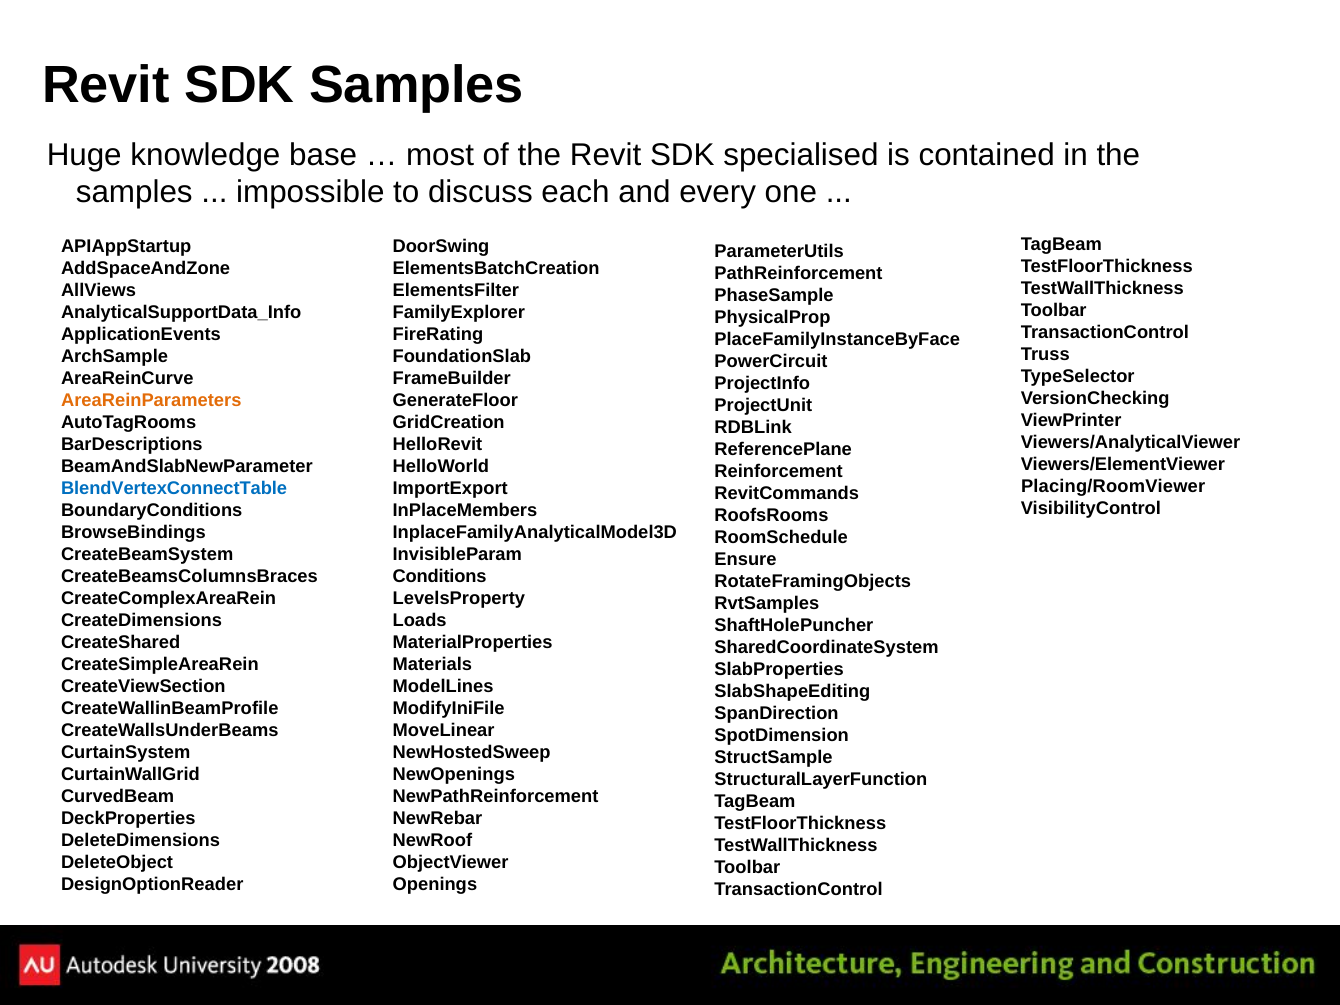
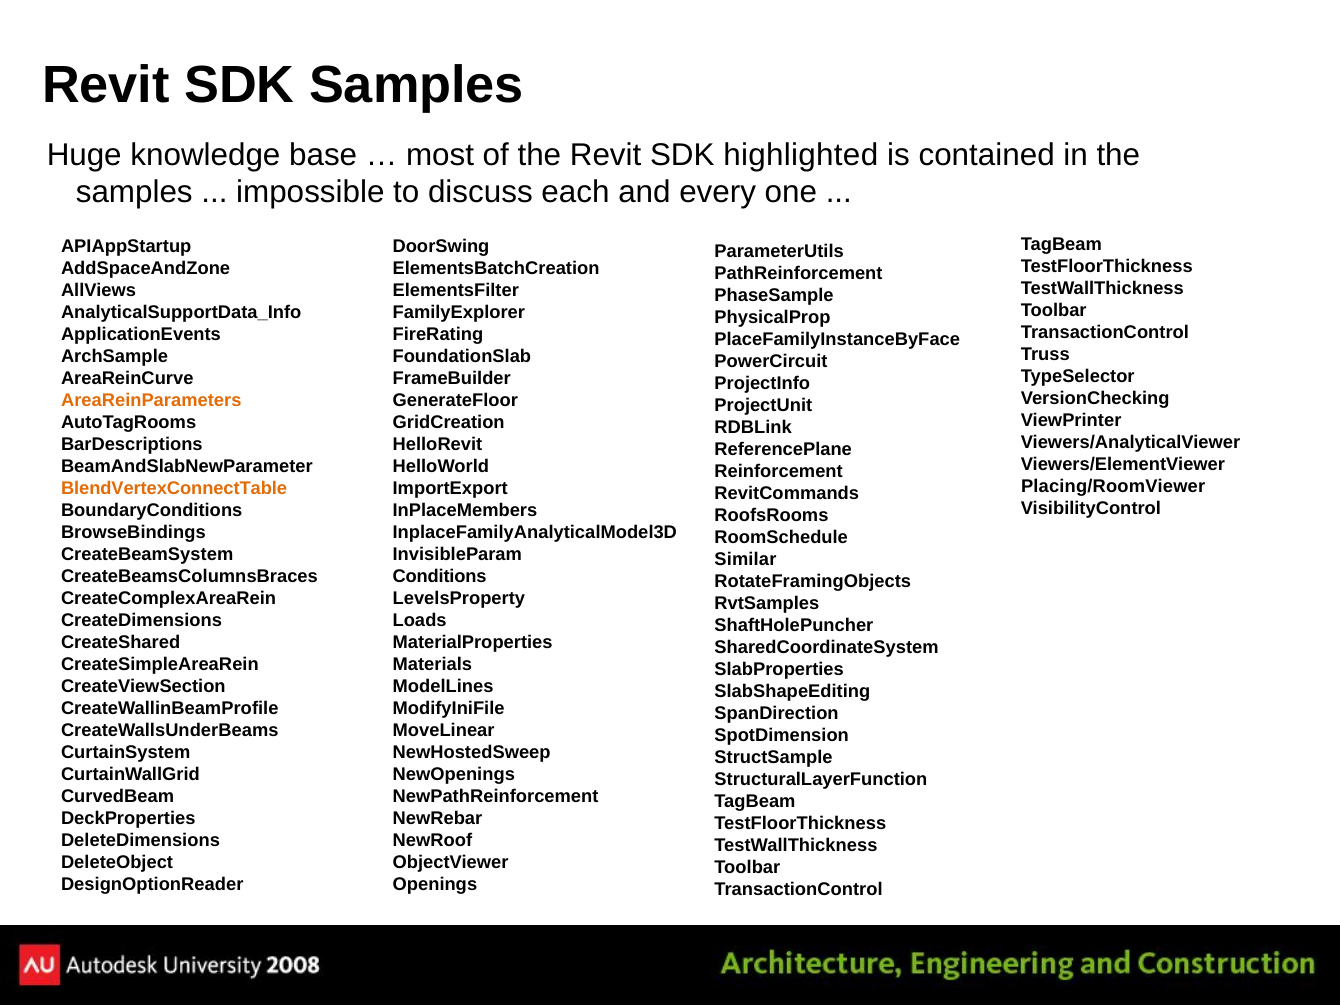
specialised: specialised -> highlighted (801, 155)
BlendVertexConnectTable colour: blue -> orange (174, 489)
Ensure: Ensure -> Similar (745, 559)
